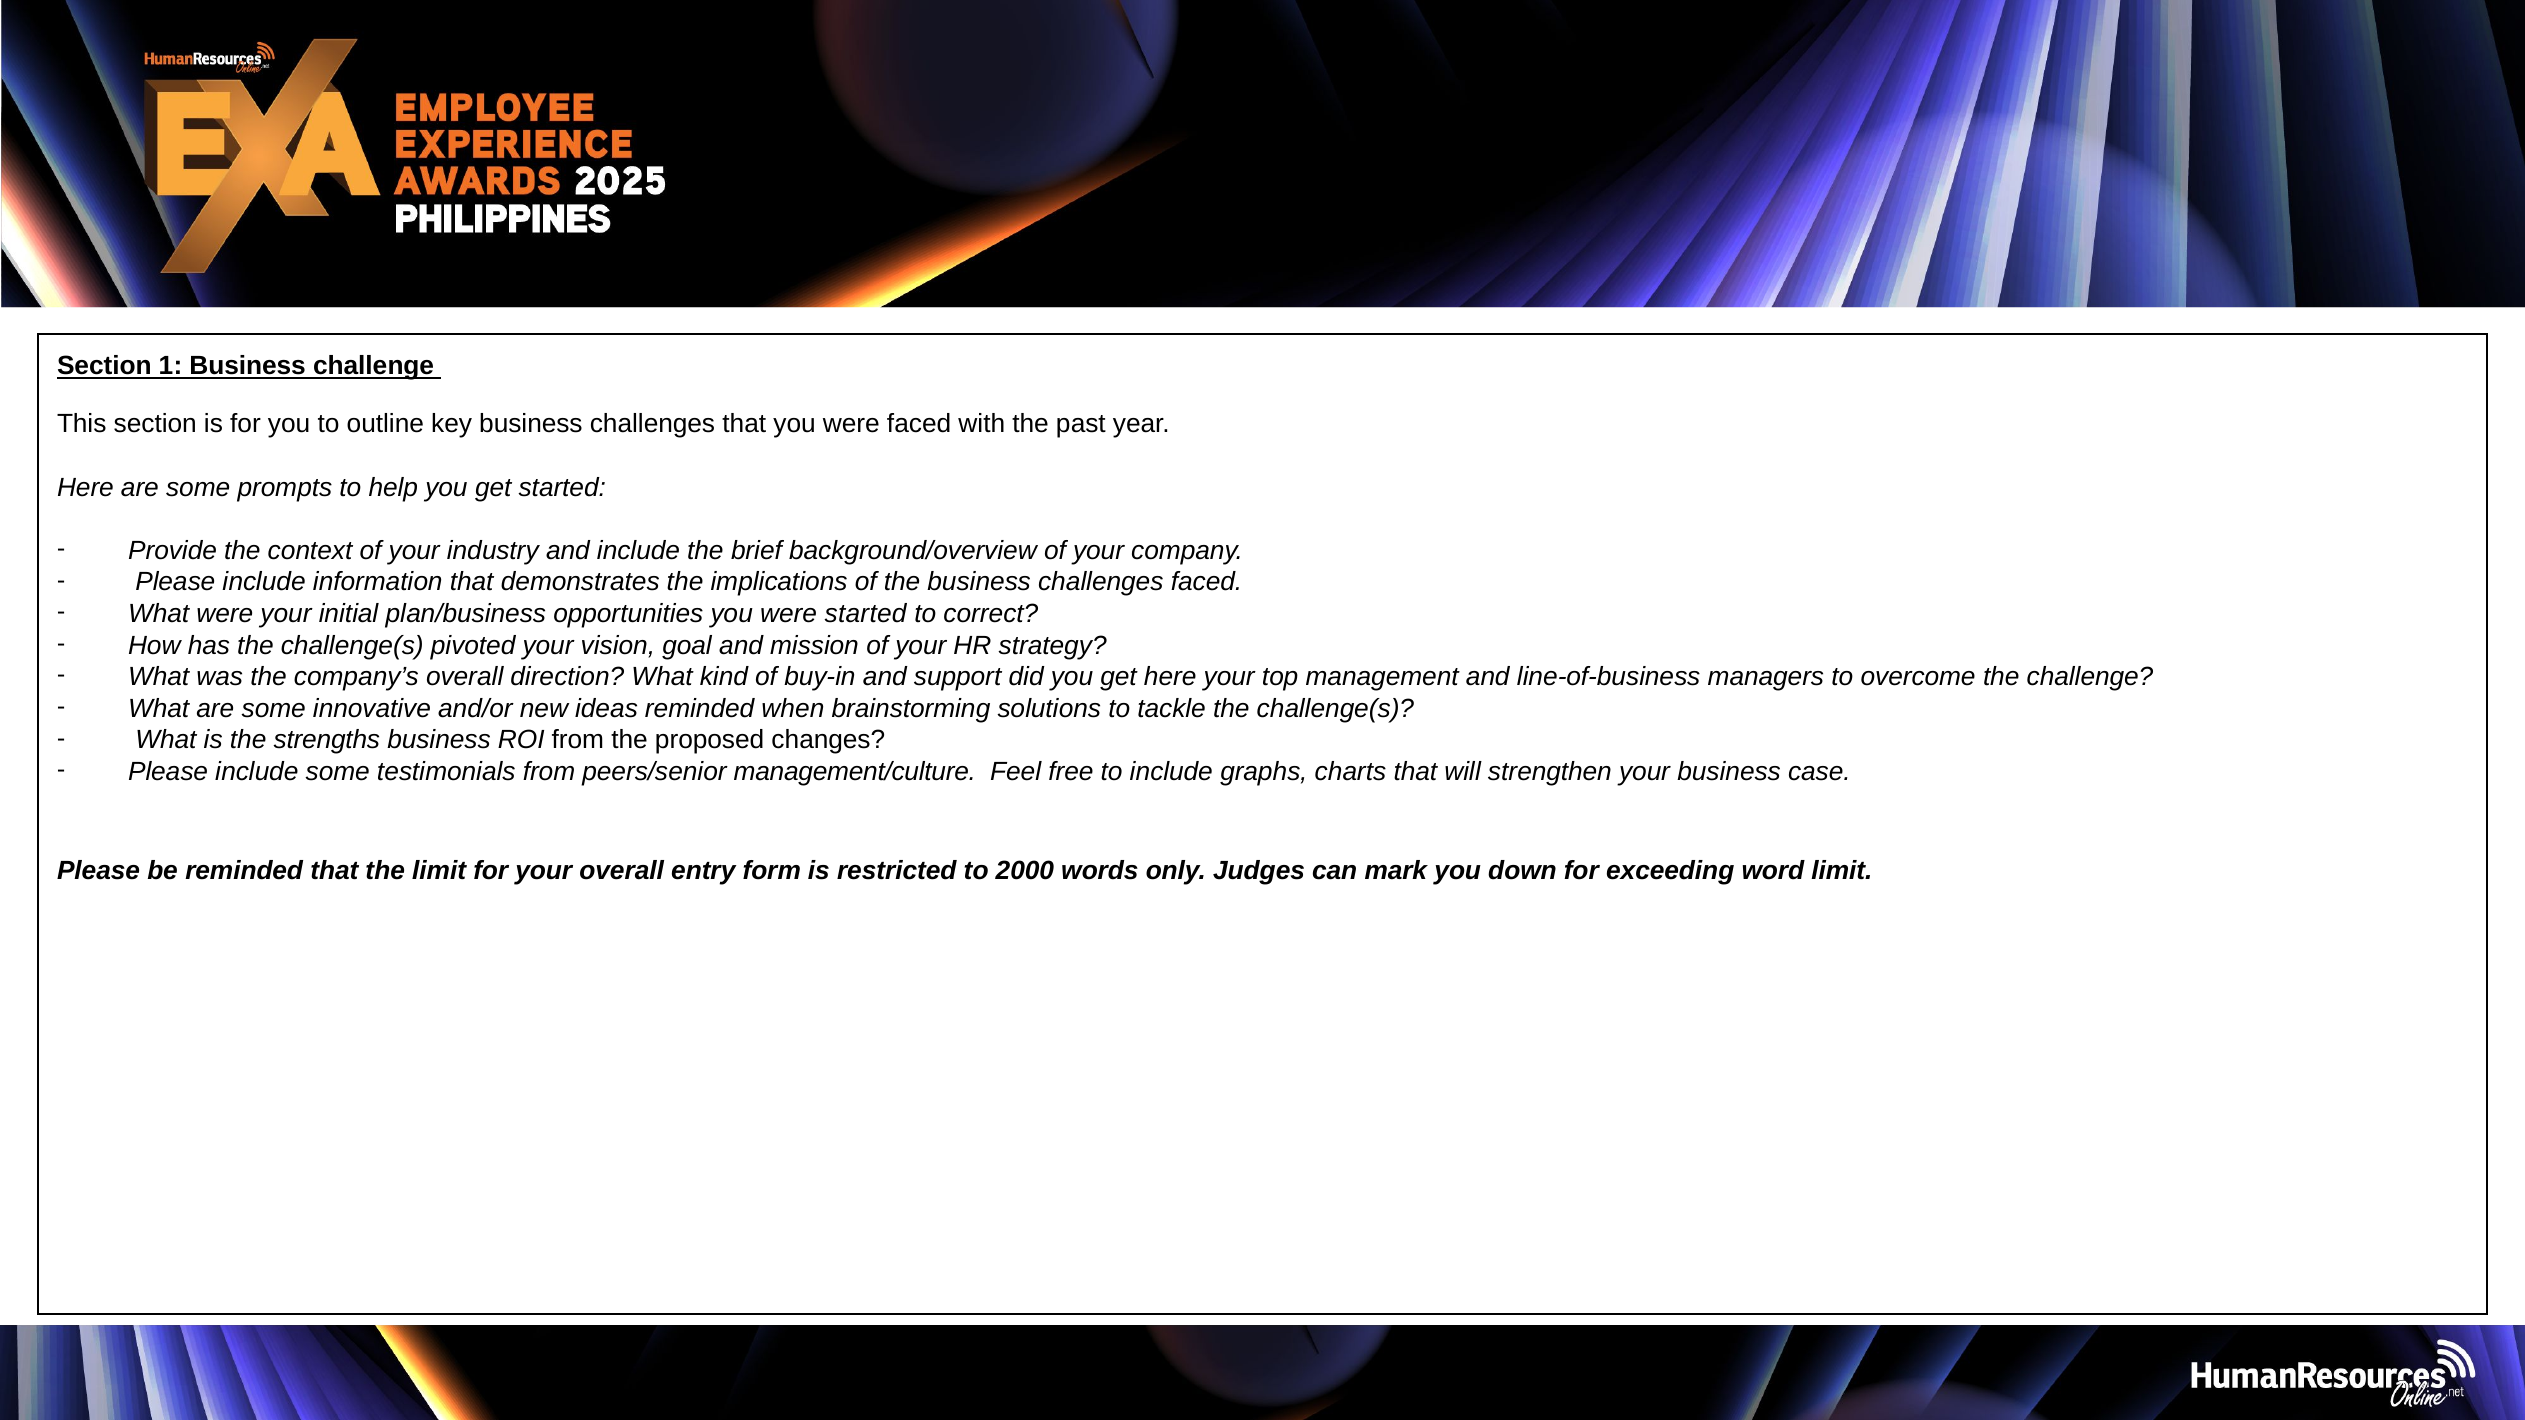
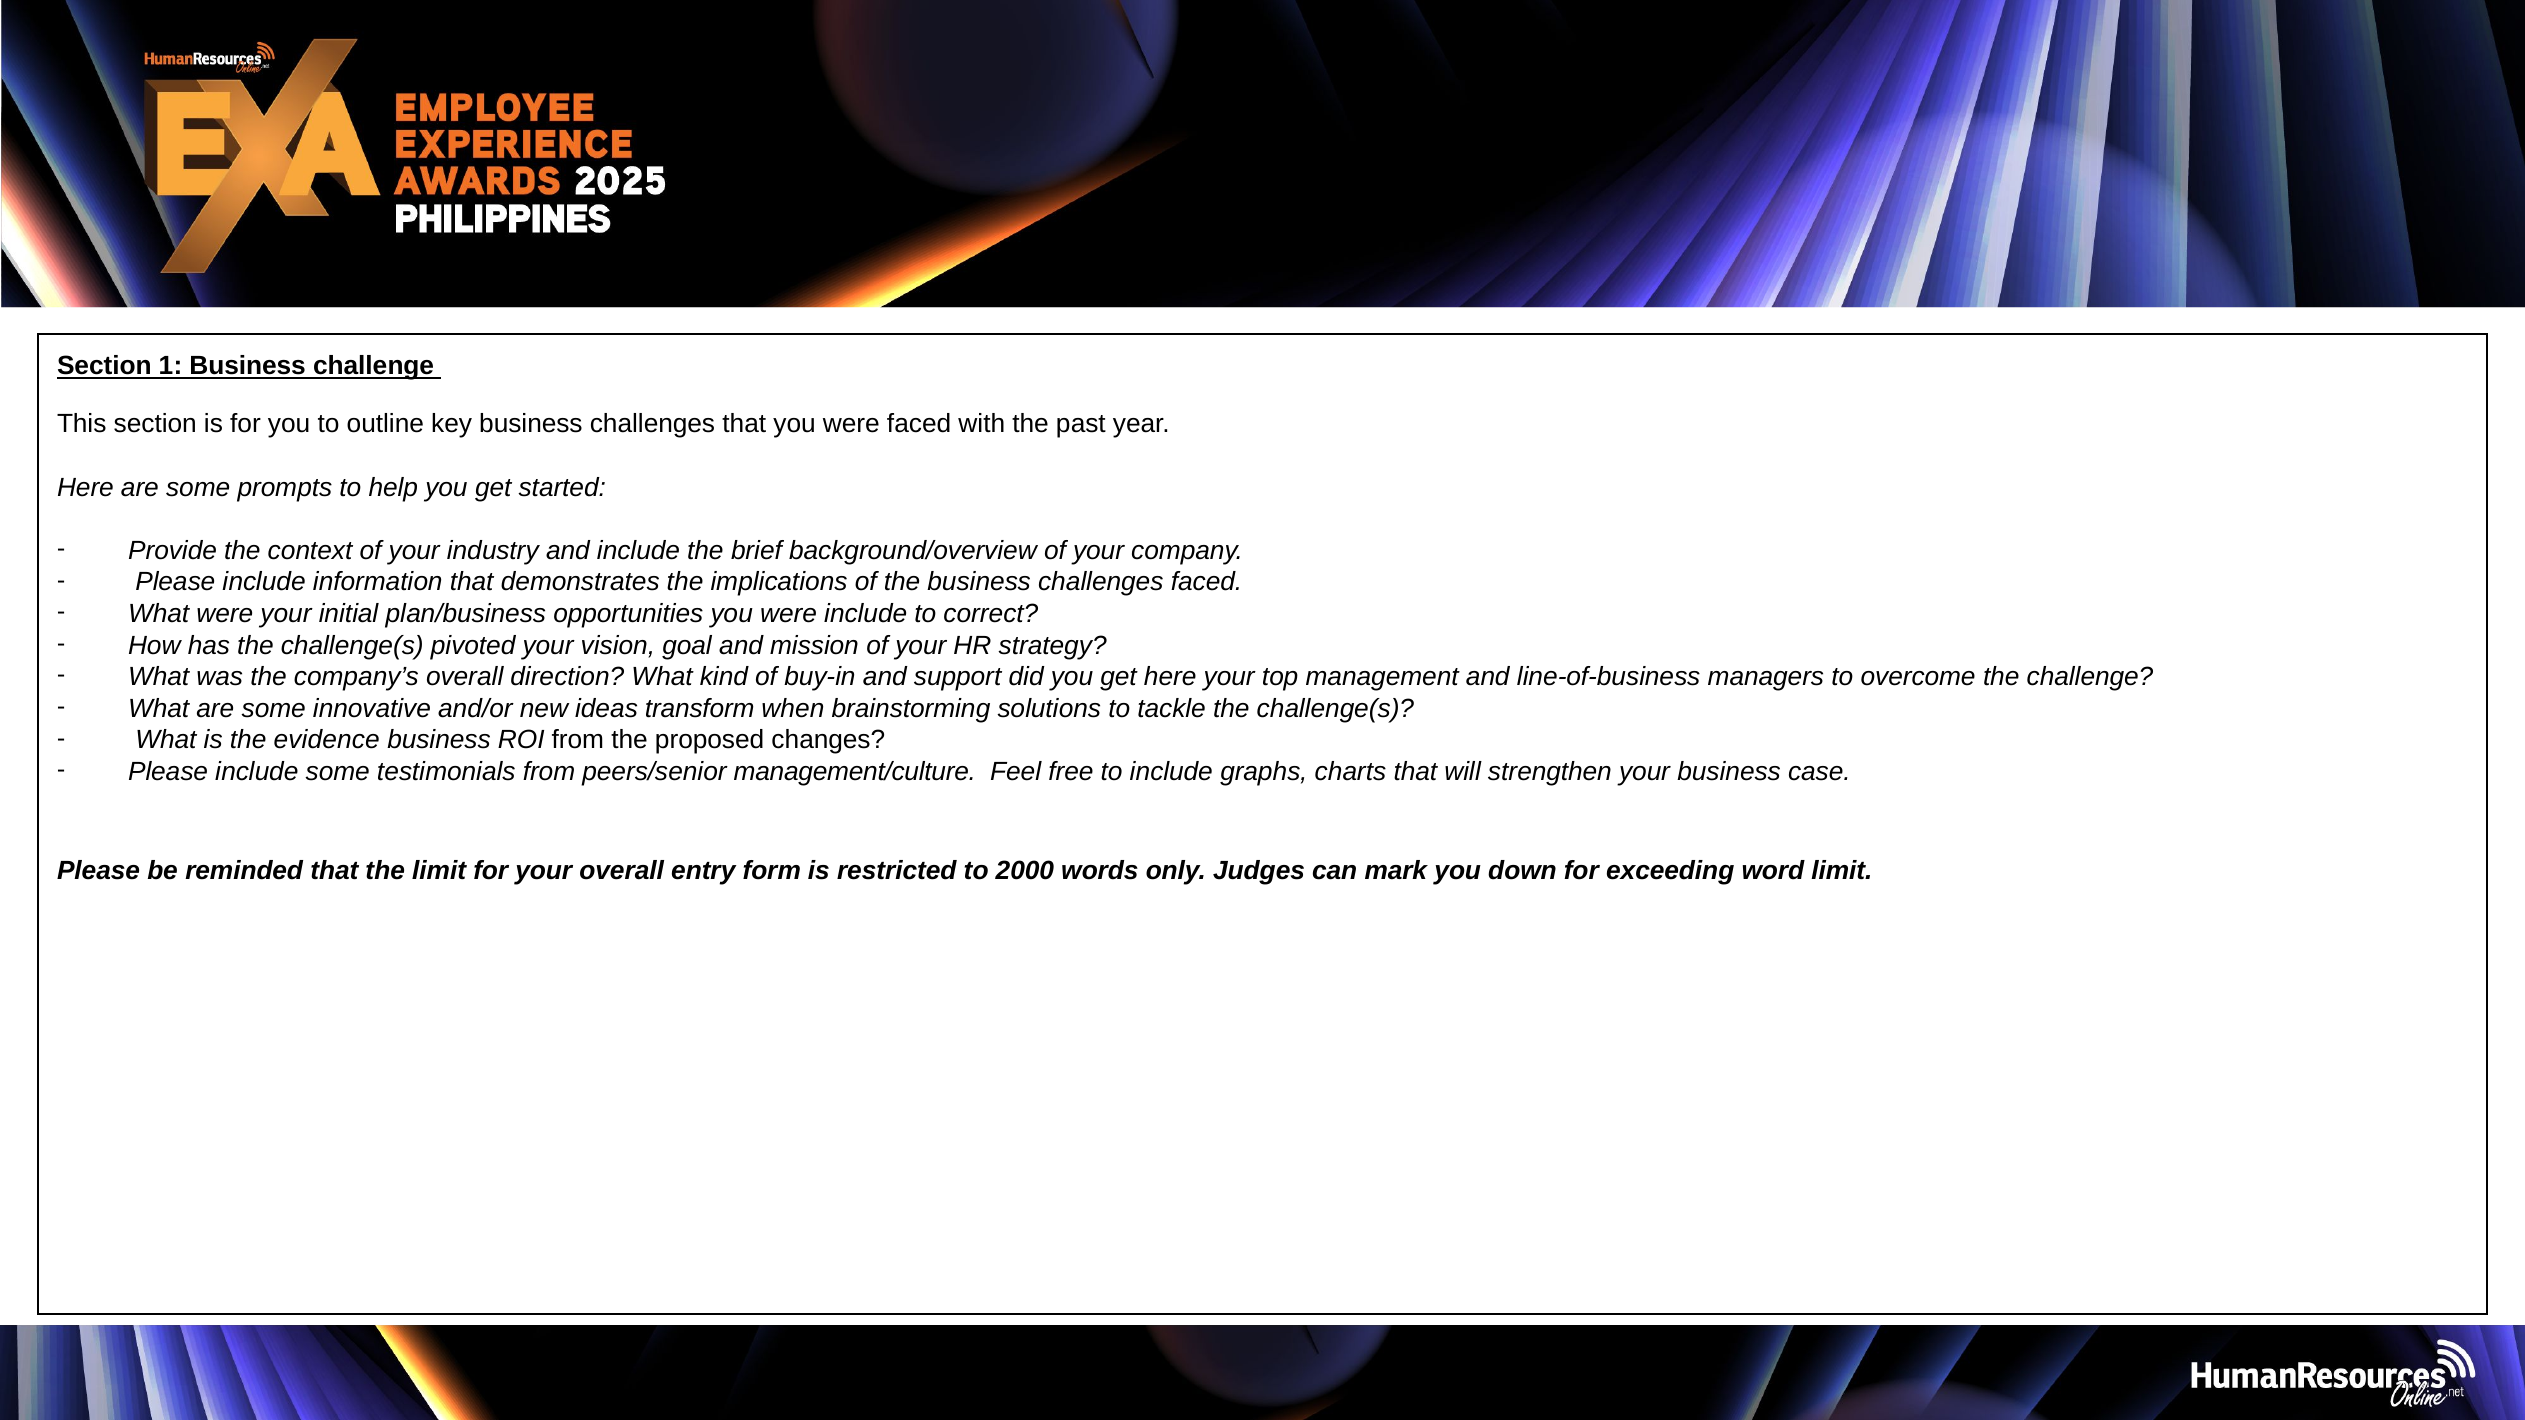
were started: started -> include (866, 614)
ideas reminded: reminded -> transform (700, 709)
strengths: strengths -> evidence (327, 740)
